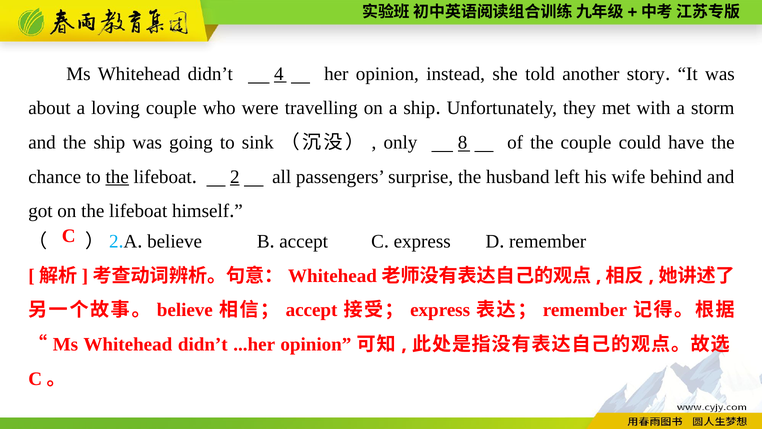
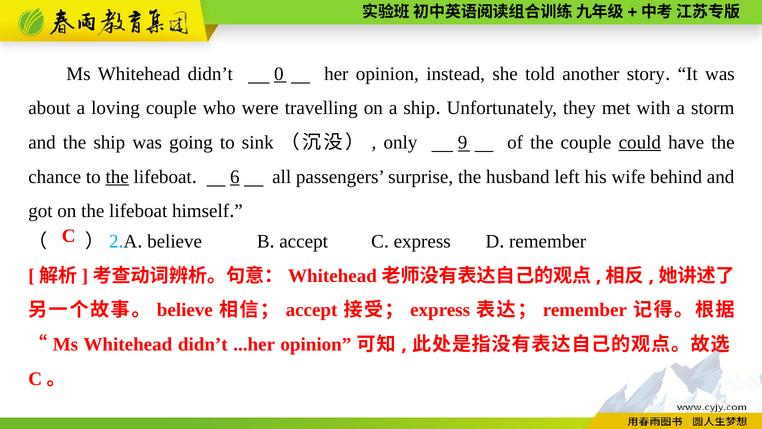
4: 4 -> 0 (279, 74)
8: 8 -> 9 (463, 142)
could underline: none -> present (640, 142)
2: 2 -> 6 (235, 177)
